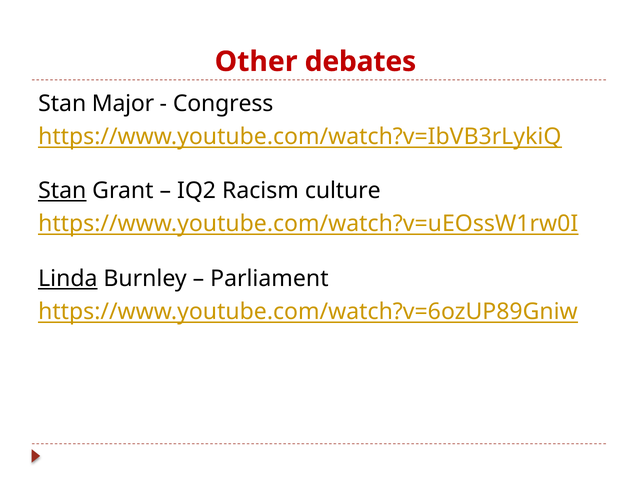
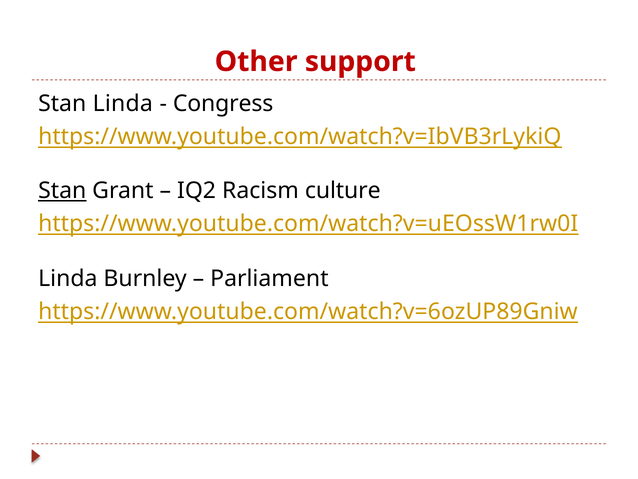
debates: debates -> support (360, 62)
Stan Major: Major -> Linda (123, 104)
Linda underline: present -> none (68, 278)
